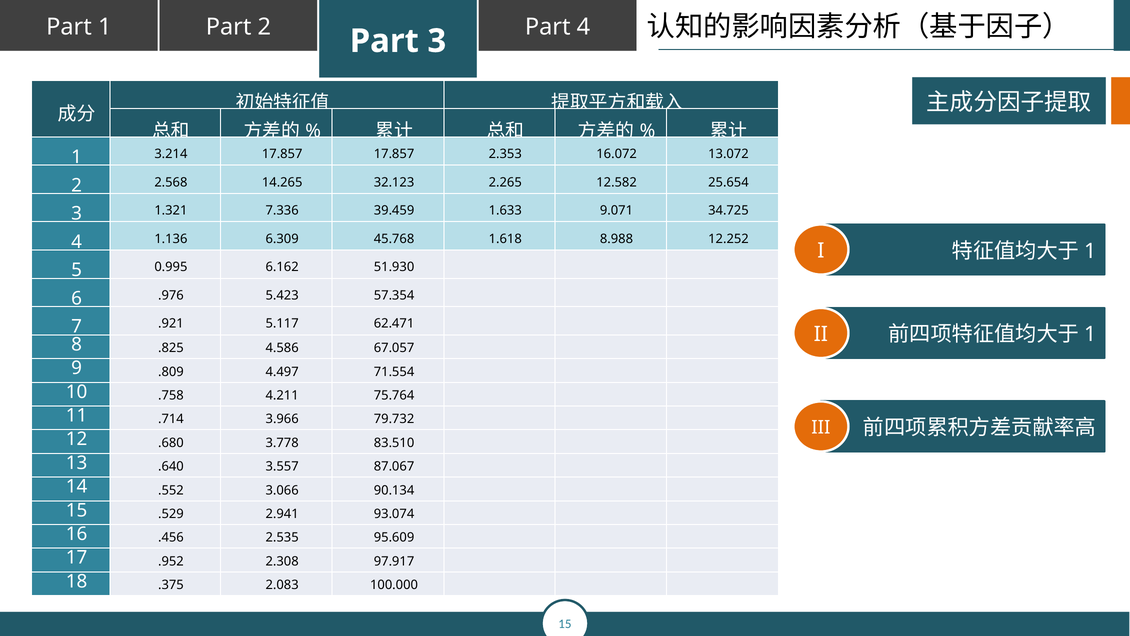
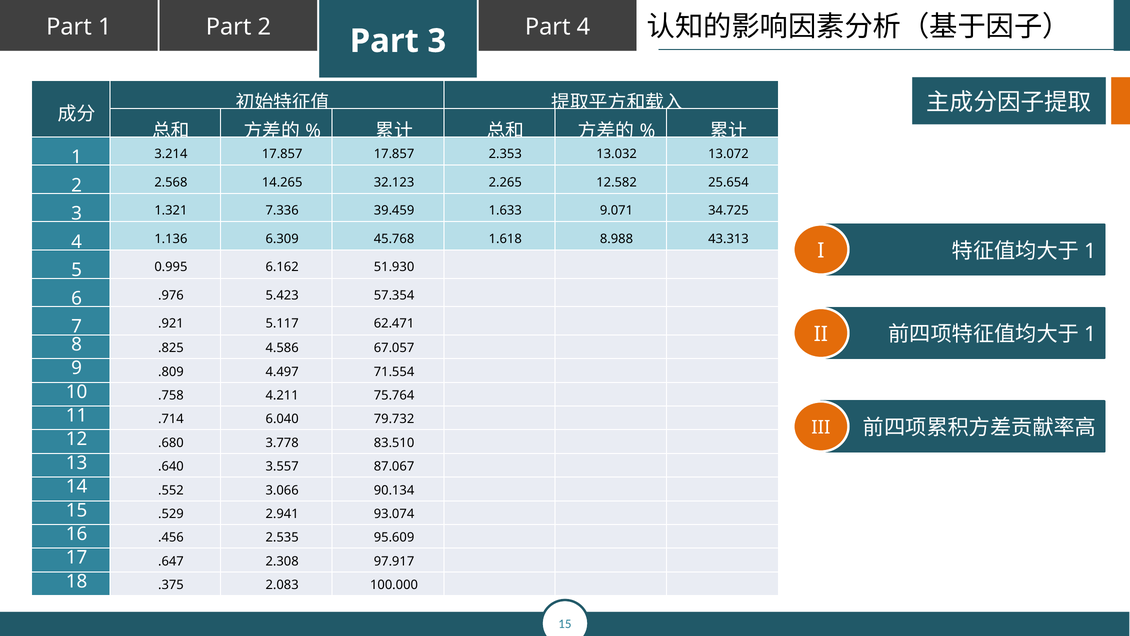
16.072: 16.072 -> 13.032 (617, 154)
12.252: 12.252 -> 43.313 (728, 239)
3.966: 3.966 -> 6.040 (282, 419)
.952: .952 -> .647 (171, 561)
